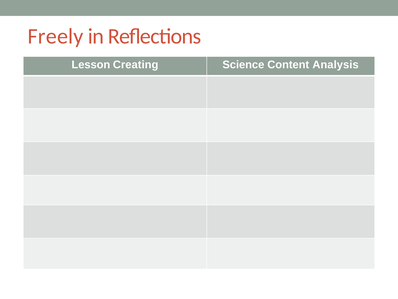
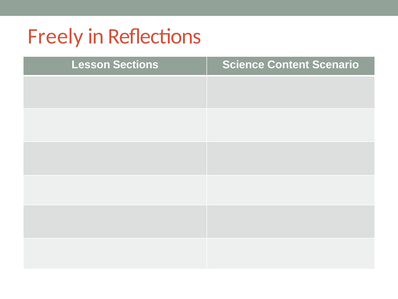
Creating: Creating -> Sections (136, 65)
Analysis: Analysis -> Scenario (336, 65)
